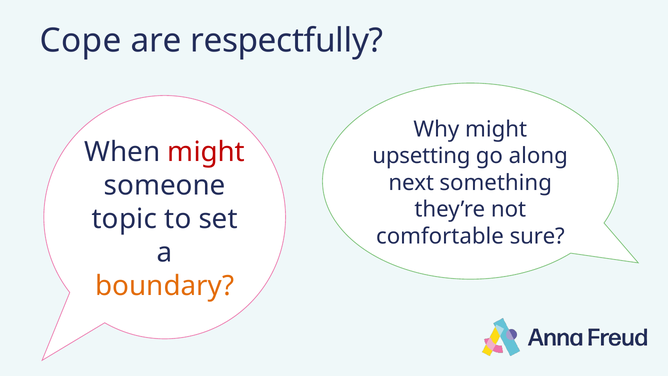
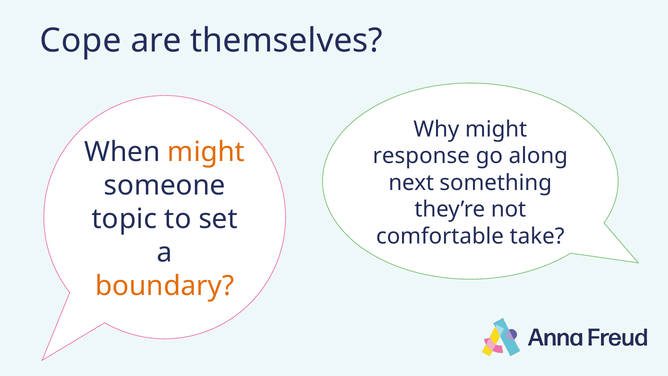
respectfully: respectfully -> themselves (286, 41)
might colour: red -> orange (206, 152)
upsetting: upsetting -> response (421, 156)
sure: sure -> take (537, 236)
